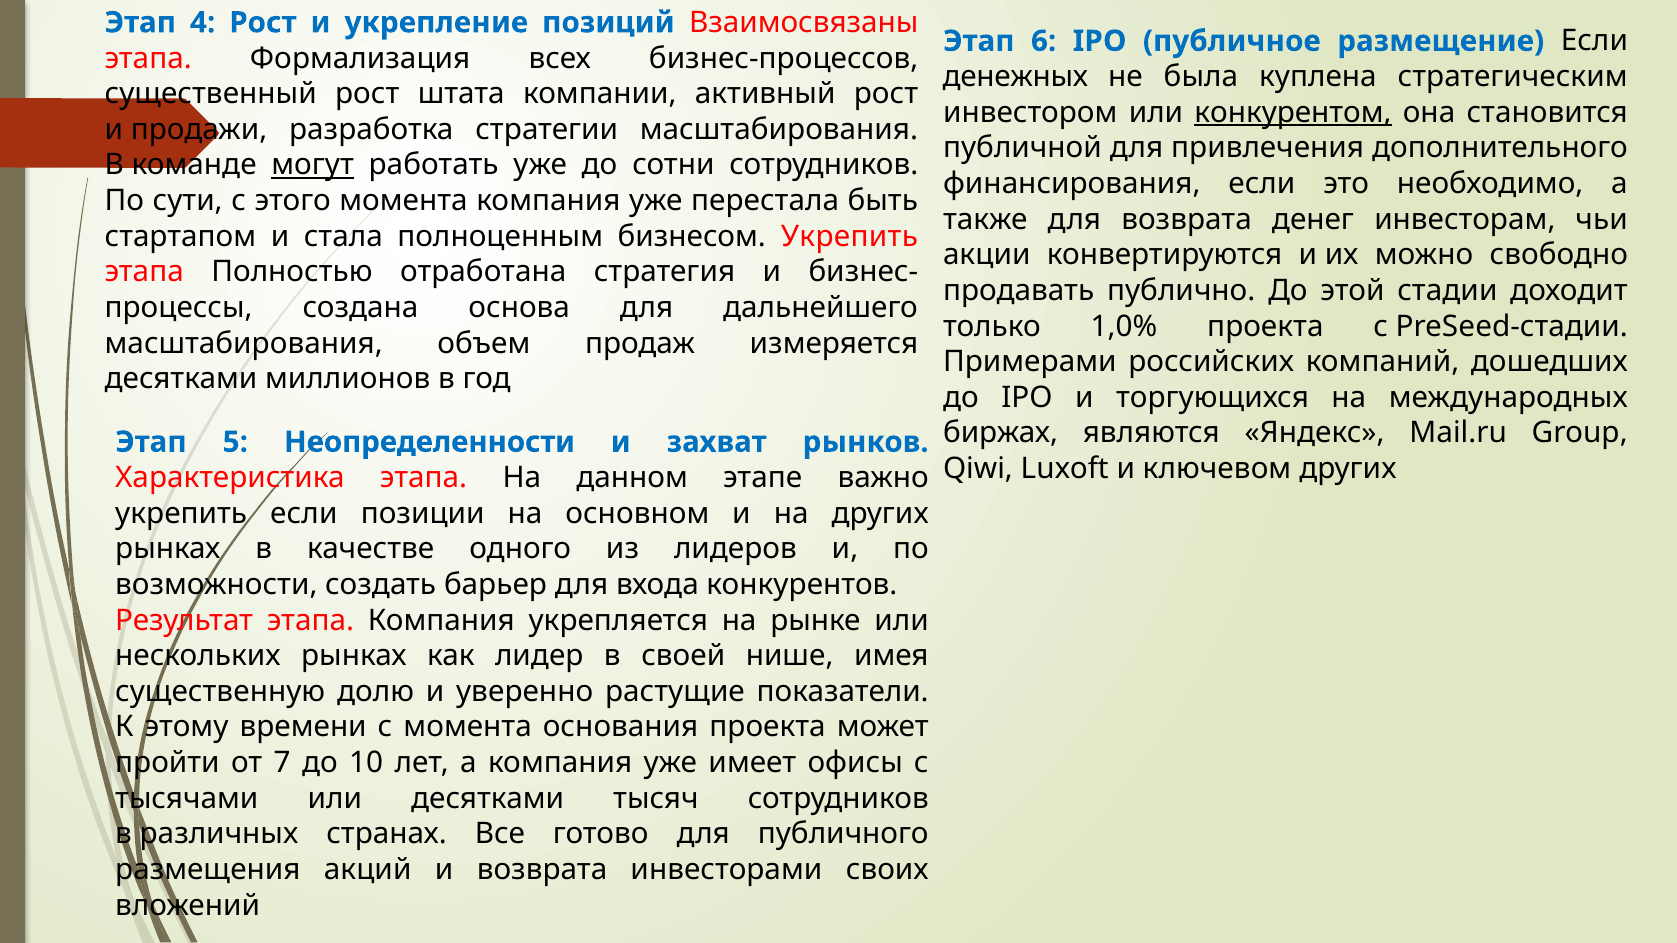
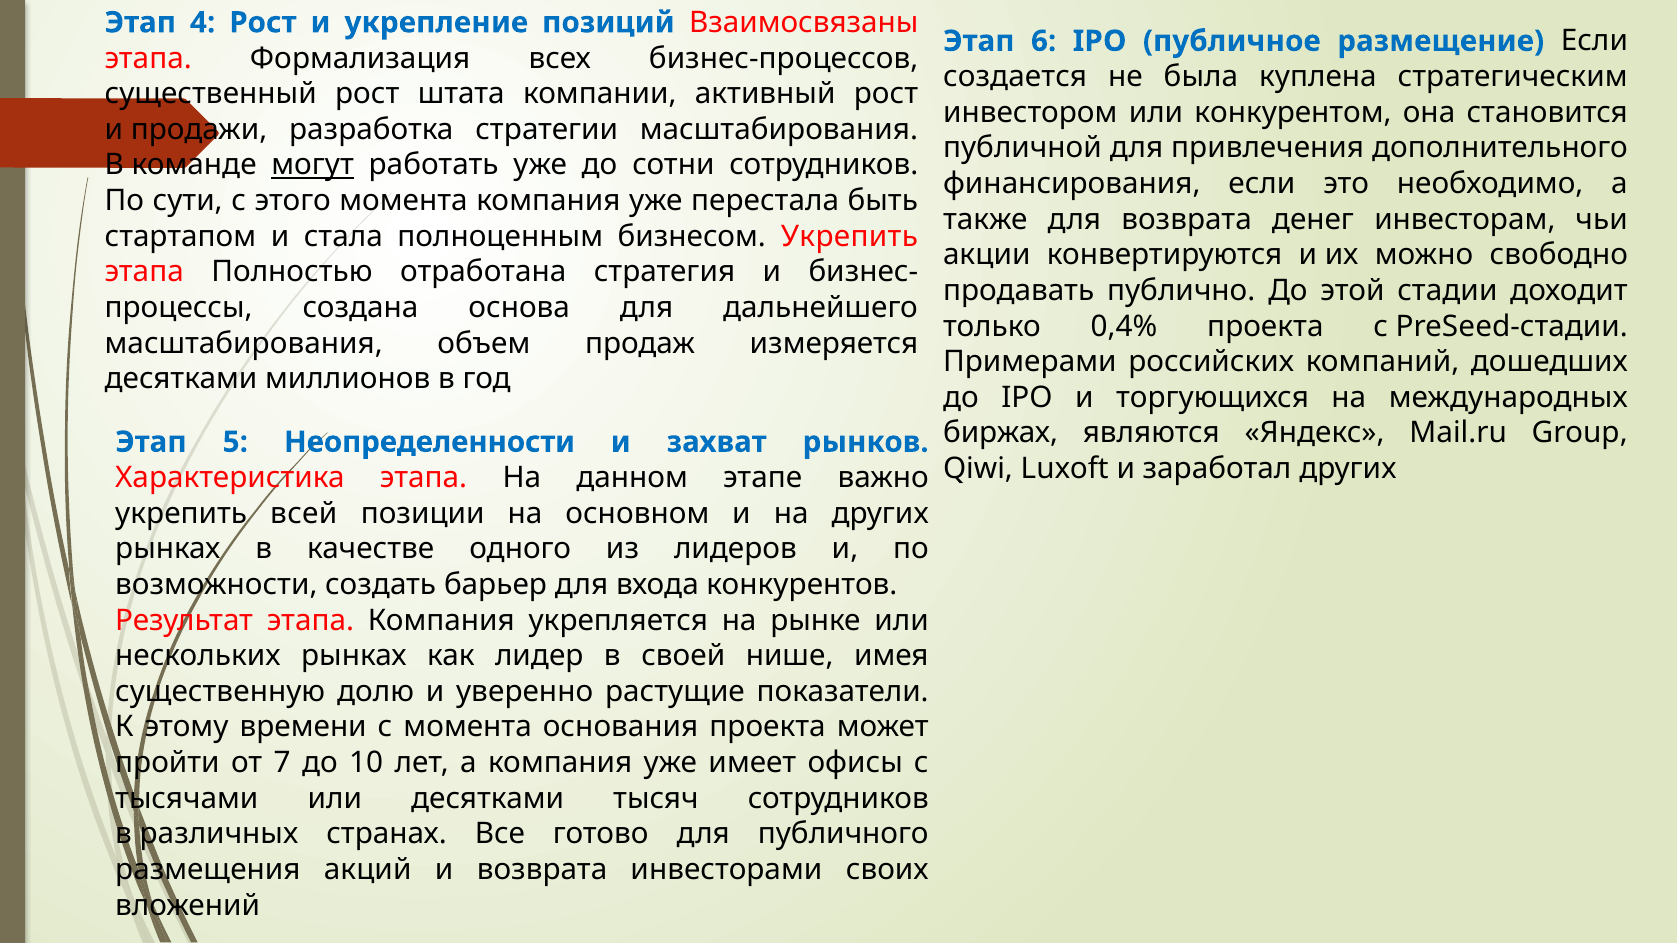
денежных: денежных -> создается (1015, 77)
конкурентом underline: present -> none (1293, 112)
1,0%: 1,0% -> 0,4% (1124, 326)
ключевом: ключевом -> заработал (1217, 469)
укрепить если: если -> всей (304, 513)
